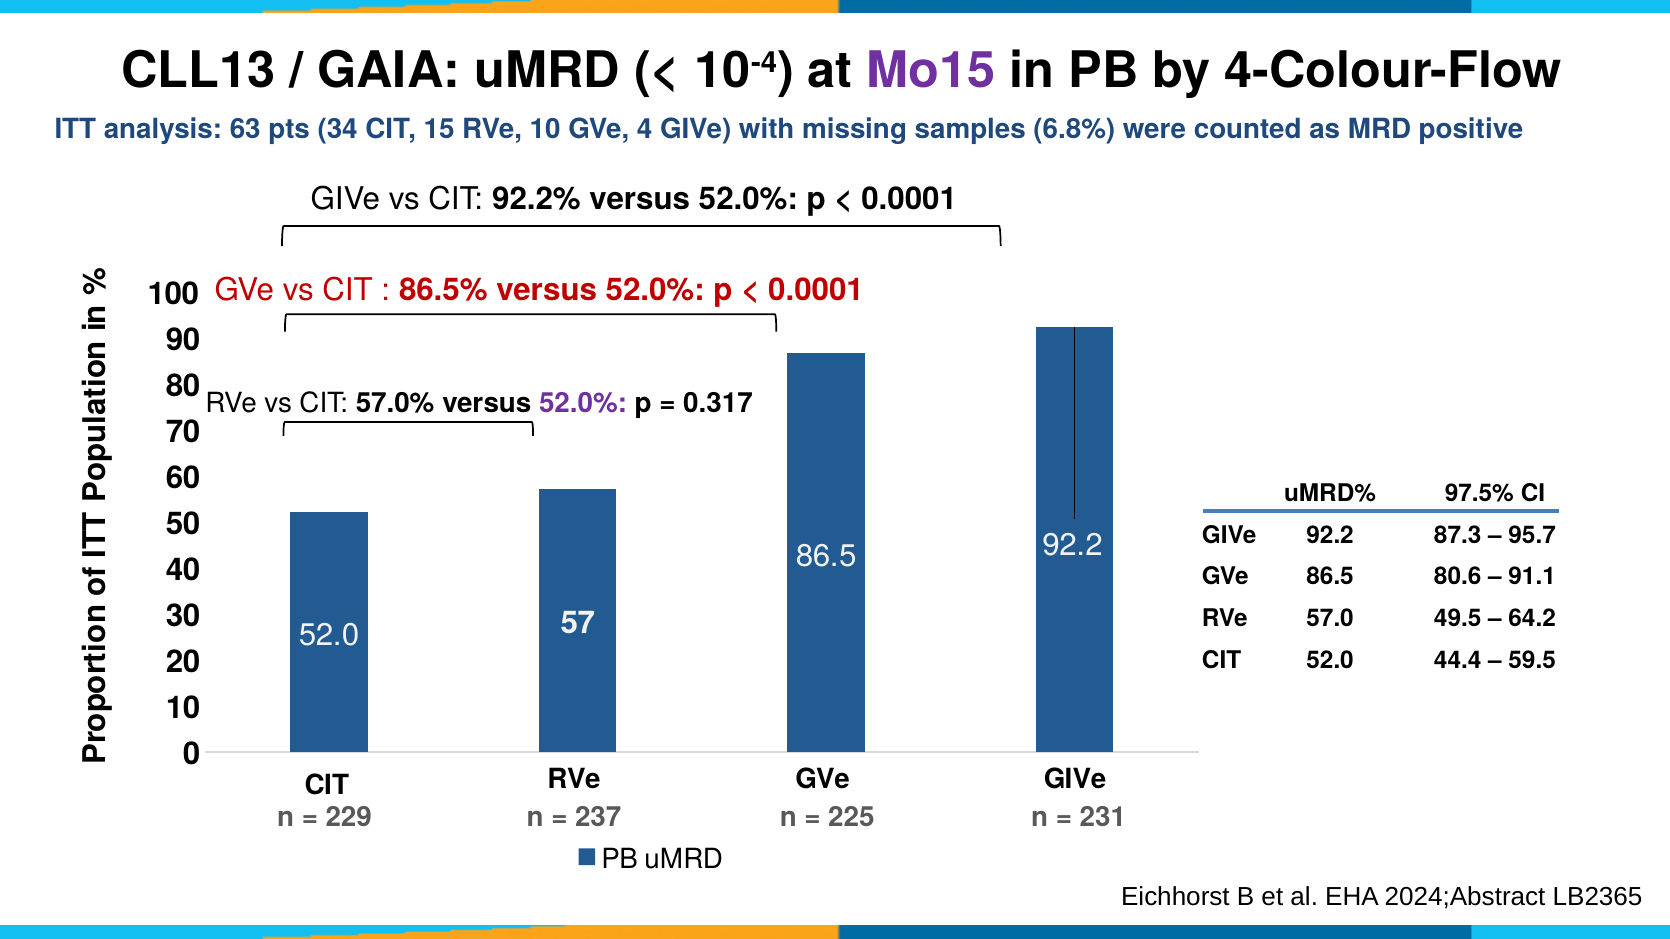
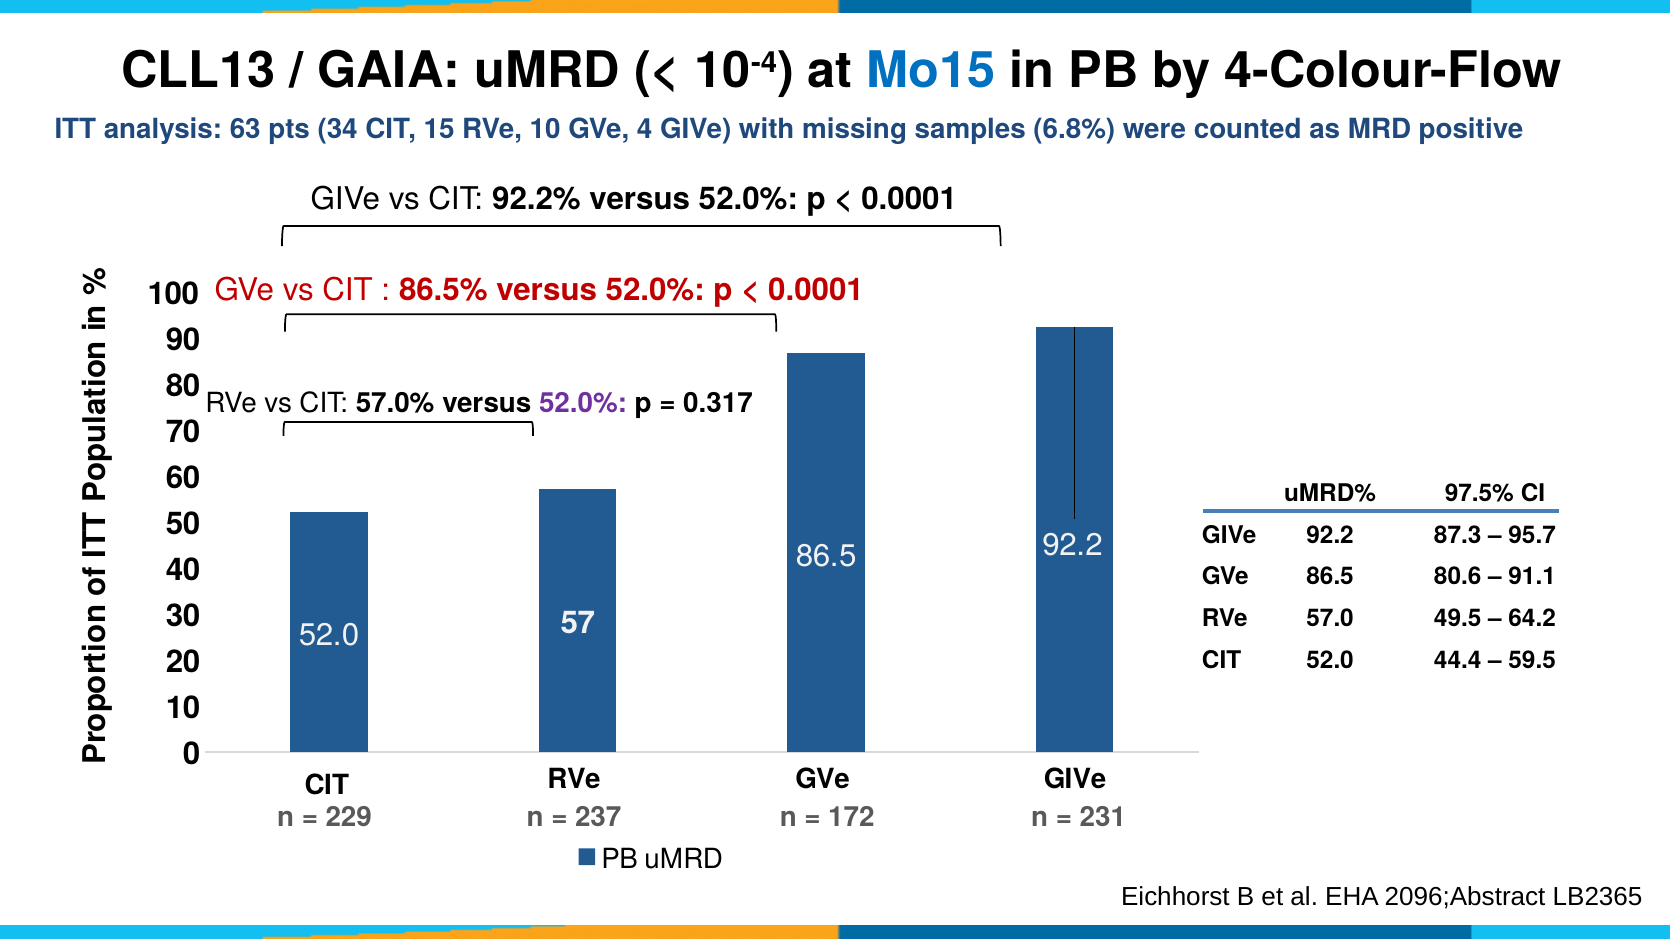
Mo15 colour: purple -> blue (931, 71)
225: 225 -> 172 (851, 818)
2024;Abstract: 2024;Abstract -> 2096;Abstract (1465, 897)
